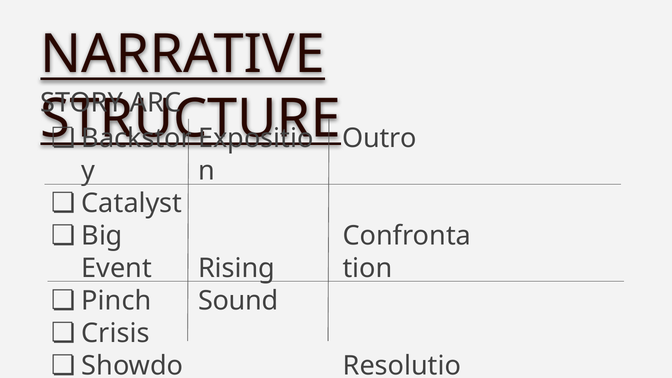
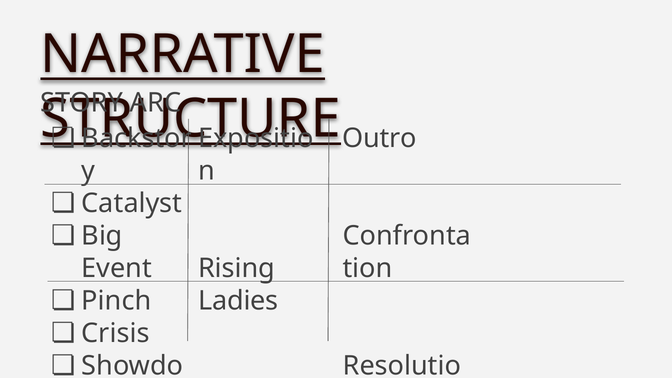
Sound: Sound -> Ladies (238, 301)
